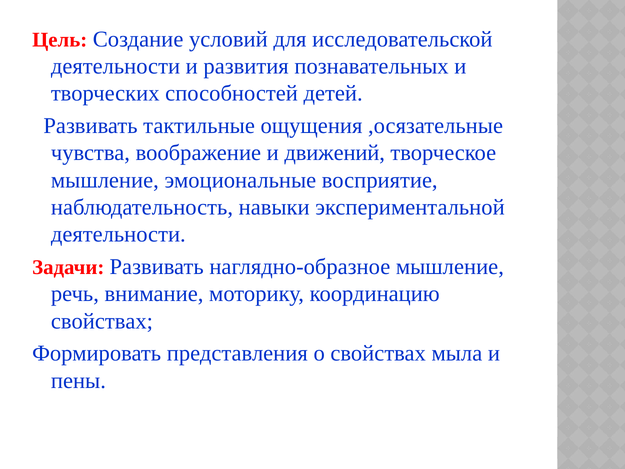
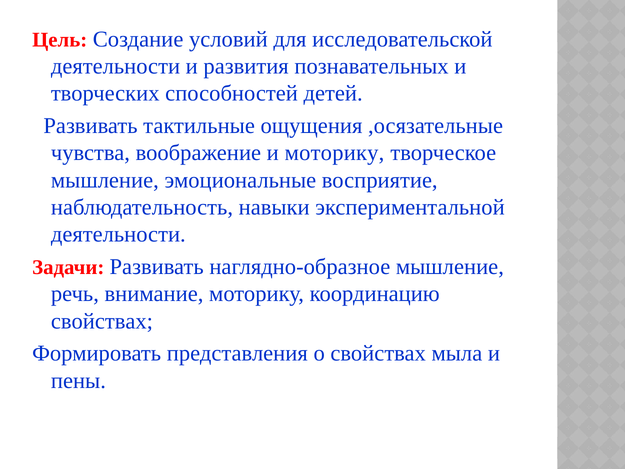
и движений: движений -> моторику (335, 153)
